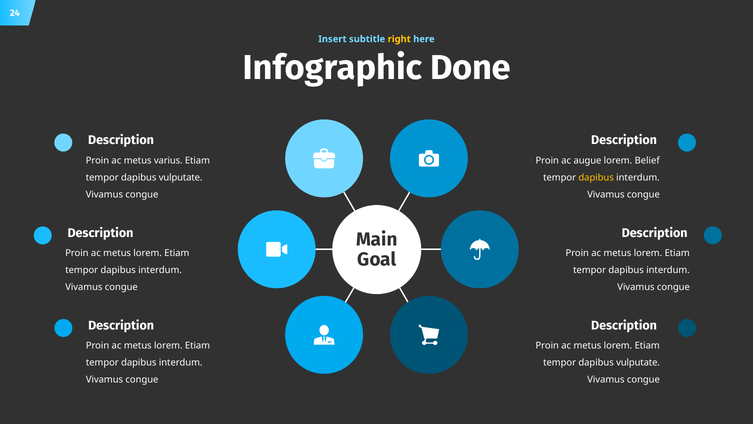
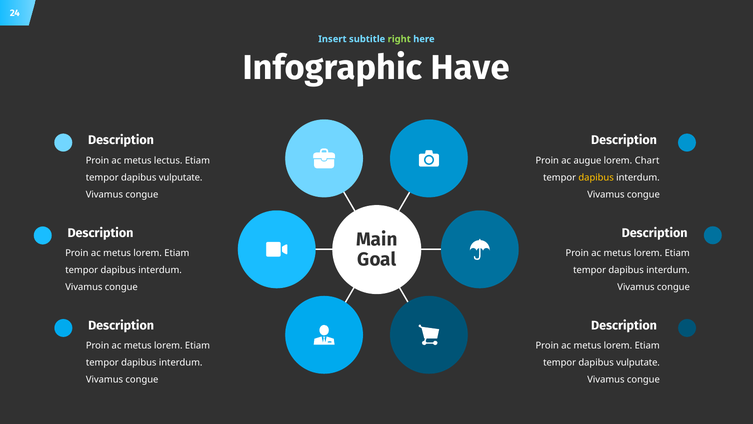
right colour: yellow -> light green (399, 39)
Done: Done -> Have (470, 68)
varius: varius -> lectus (168, 160)
Belief: Belief -> Chart (647, 160)
